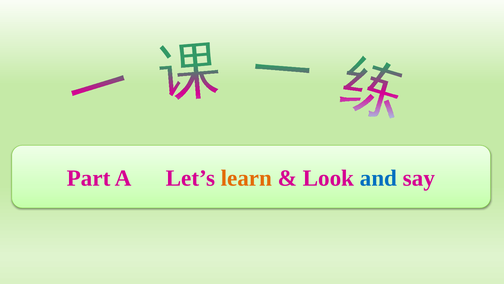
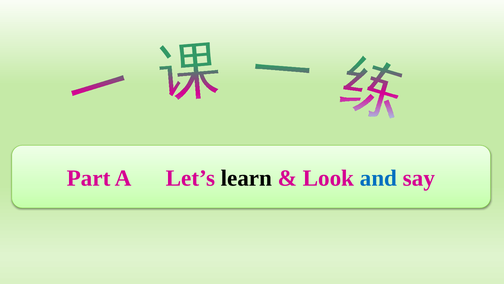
learn colour: orange -> black (246, 178)
